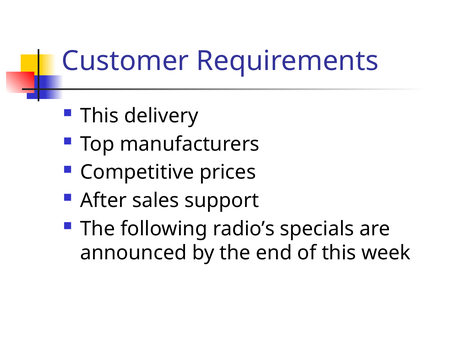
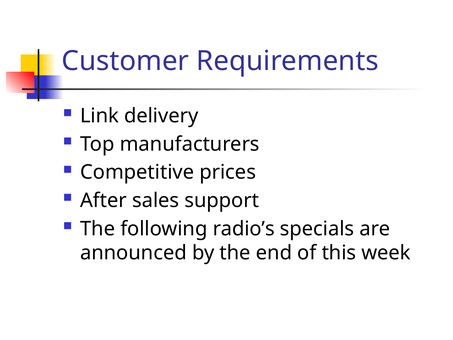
This: This -> Link (100, 116)
